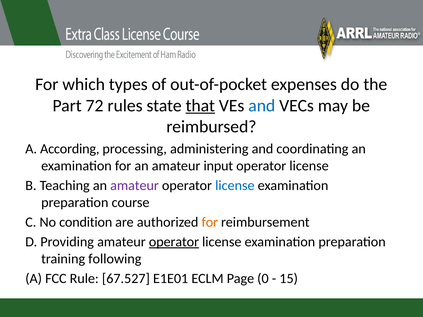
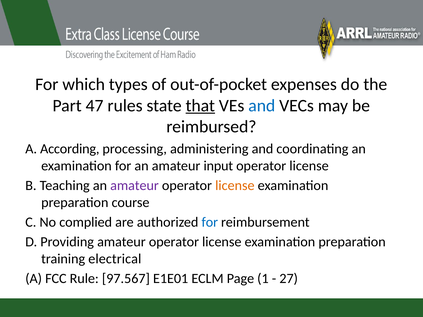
72: 72 -> 47 (95, 106)
license colour: blue -> orange (235, 186)
condition: condition -> complied (86, 222)
for colour: orange -> blue (210, 222)
operator underline: present -> none (174, 242)
following: following -> electrical (115, 259)
67.527: 67.527 -> 97.567 (126, 279)
0: 0 -> 1 (263, 279)
15: 15 -> 27 (289, 279)
